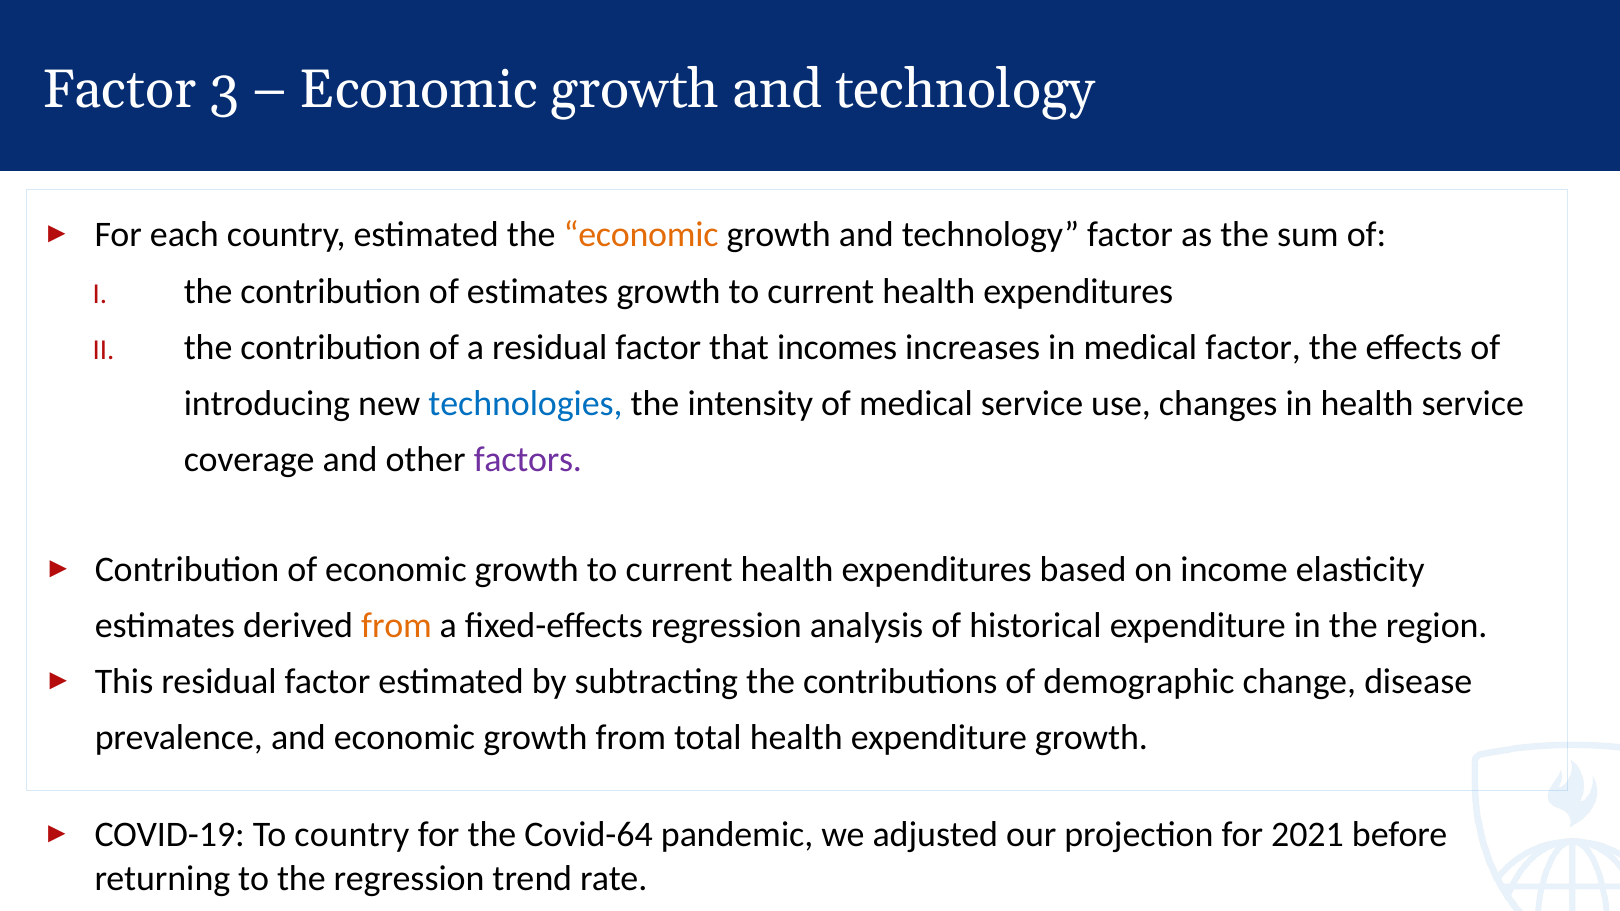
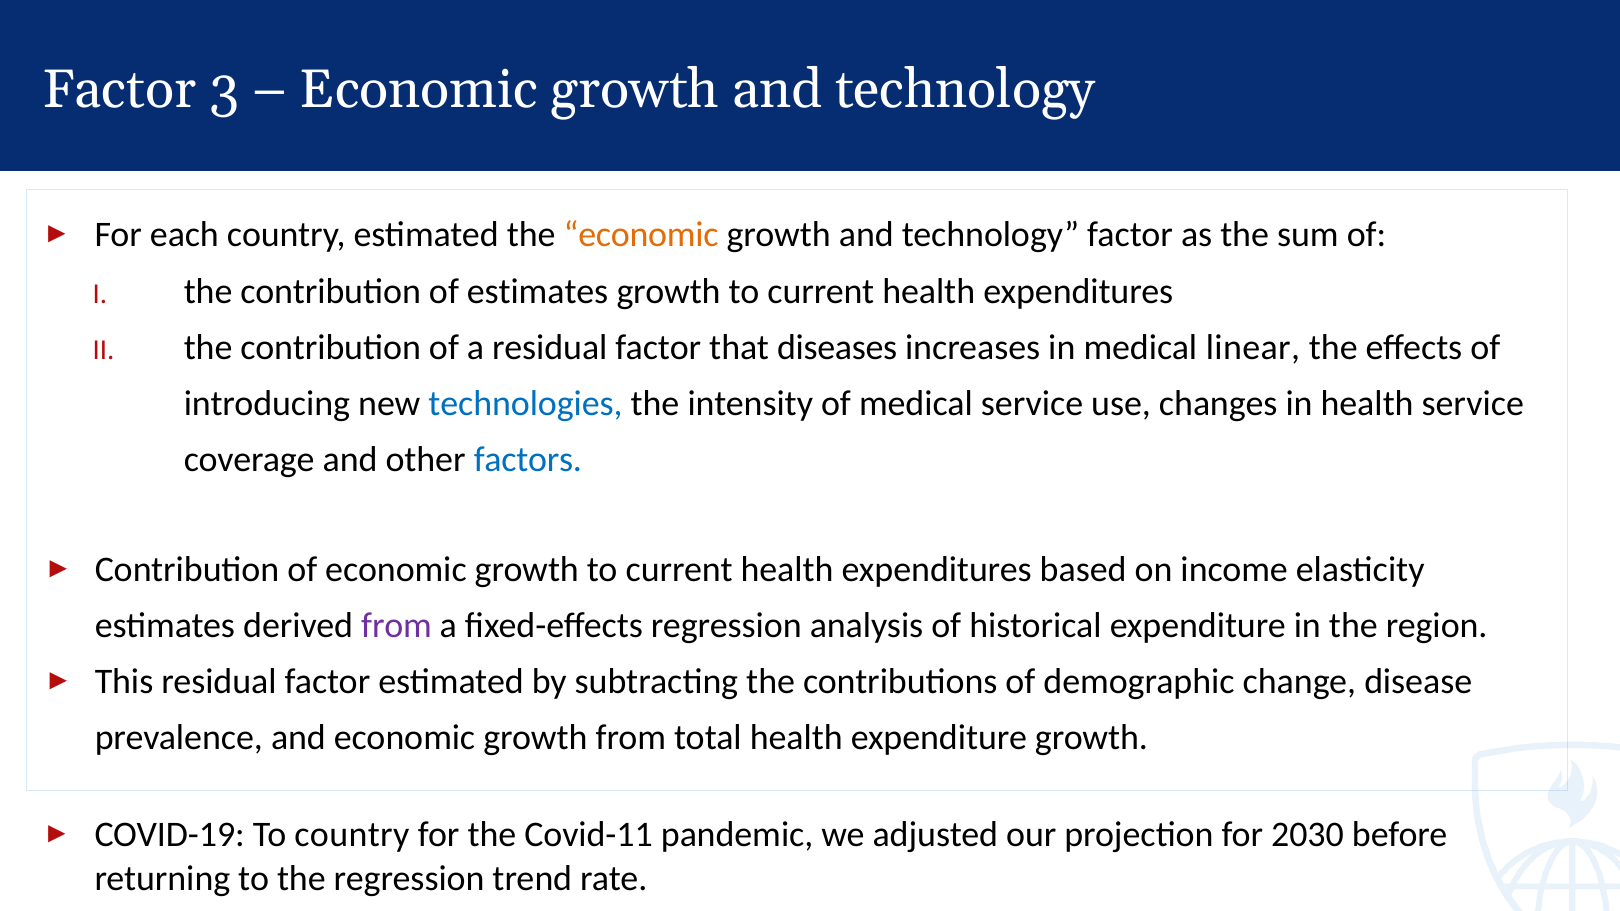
incomes: incomes -> diseases (837, 347)
medical factor: factor -> linear (1253, 347)
factors colour: purple -> blue (528, 460)
from colour: orange -> purple (397, 626)
Covid-64: Covid-64 -> Covid-11 (588, 835)
2021: 2021 -> 2030 (1307, 835)
